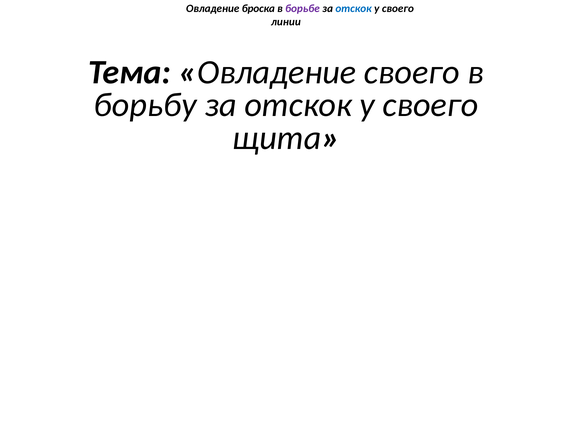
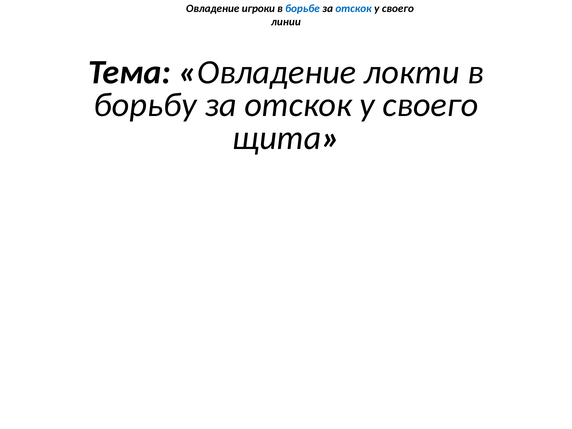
броска: броска -> игроки (258, 8)
борьбе colour: purple -> blue (302, 8)
Овладение своего: своего -> локти (412, 72)
